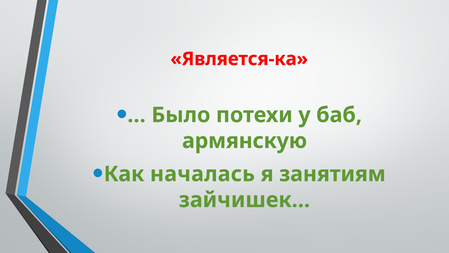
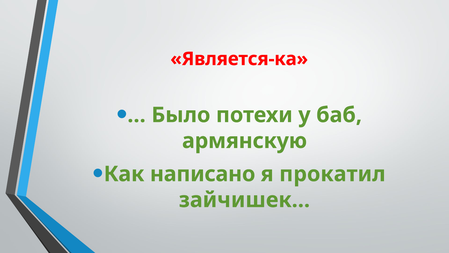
началась: началась -> написано (203, 174)
занятиям: занятиям -> прокатил (332, 174)
